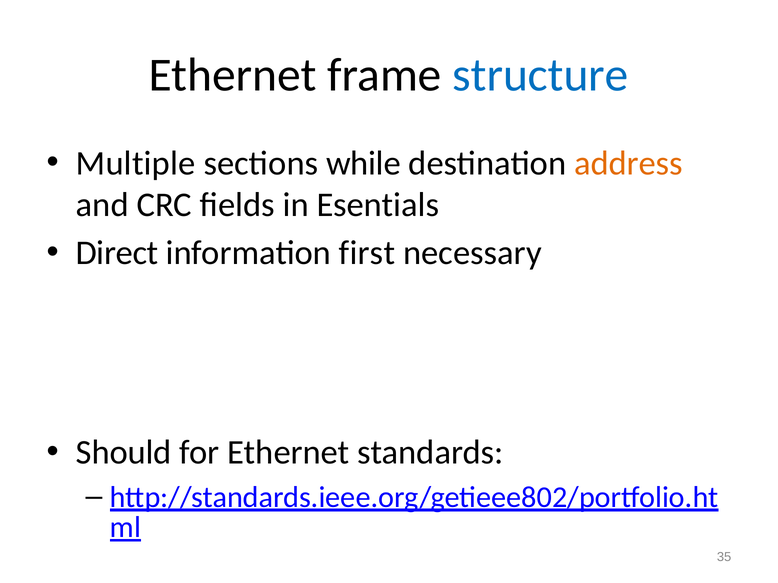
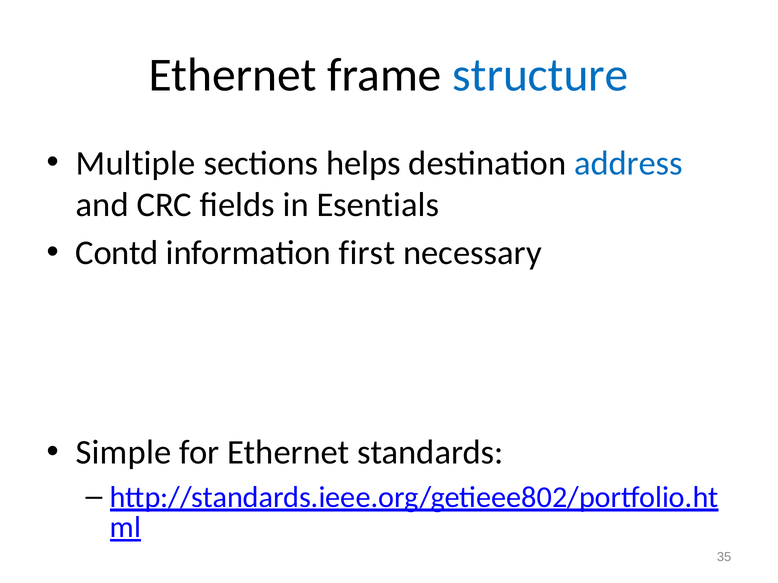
while: while -> helps (363, 163)
address colour: orange -> blue (628, 163)
Direct: Direct -> Contd (117, 253)
Should: Should -> Simple (124, 453)
